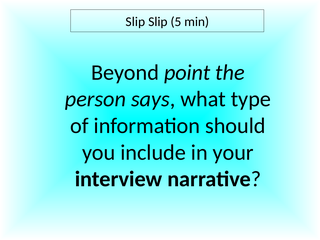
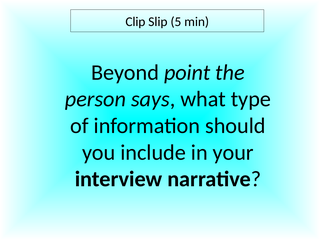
Slip: Slip -> Clip (135, 22)
